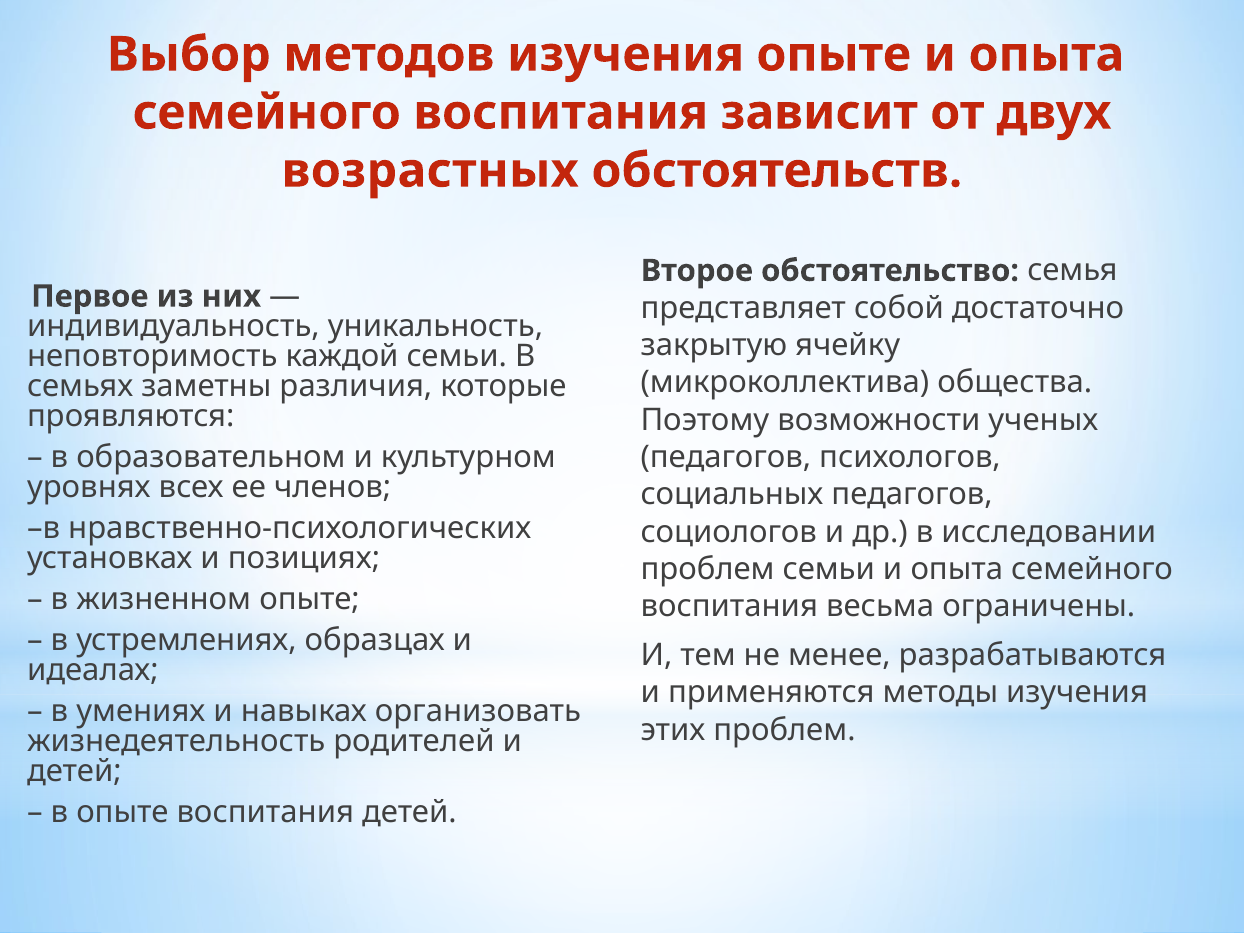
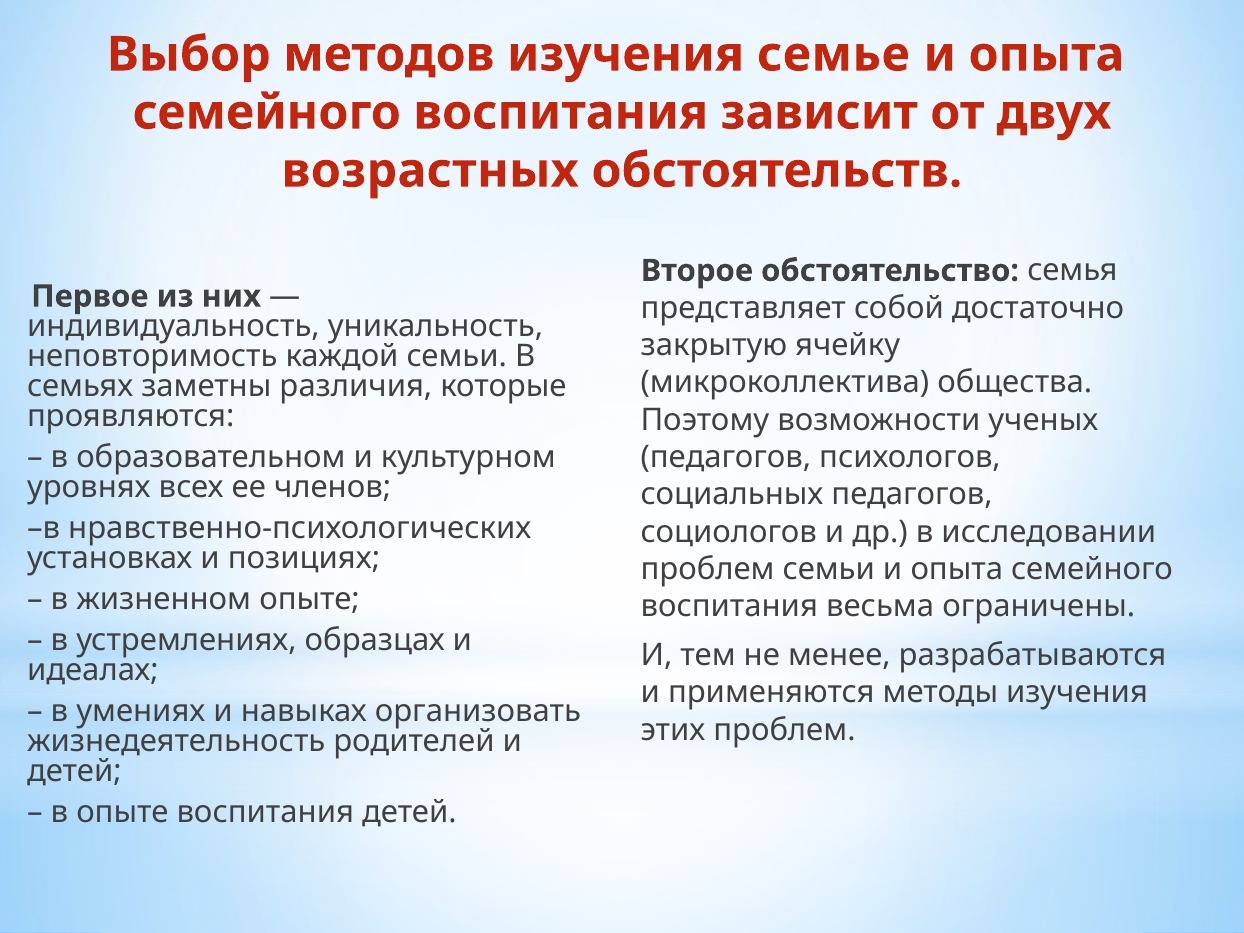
изучения опыте: опыте -> семье (833, 55)
